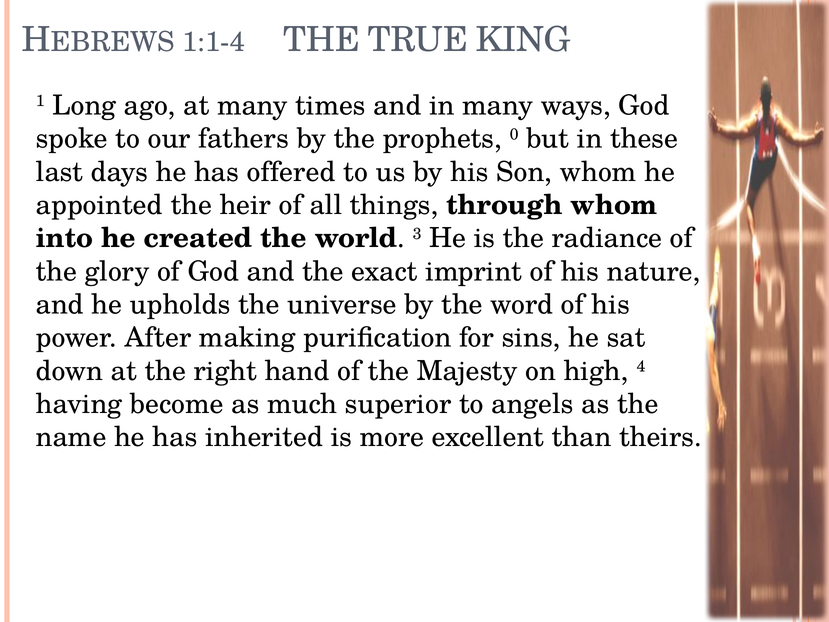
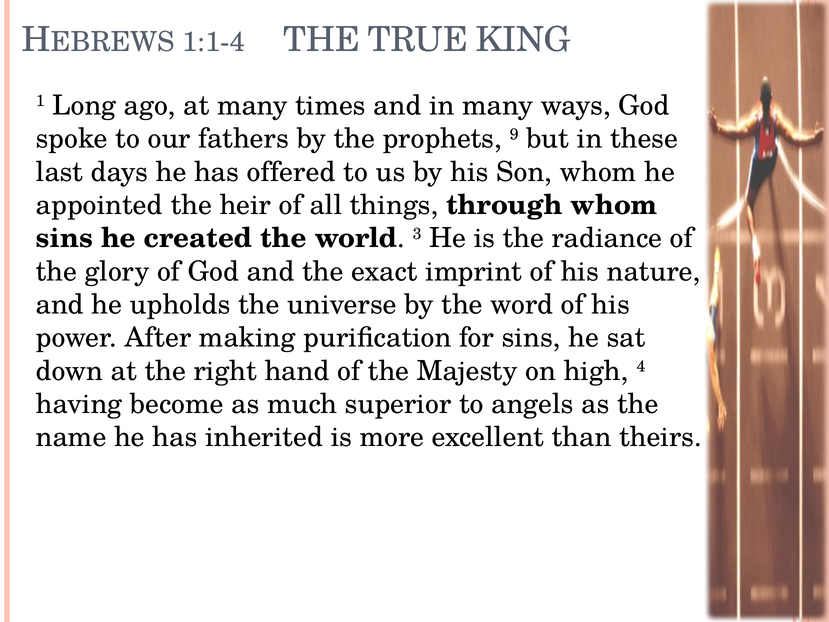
0: 0 -> 9 (514, 134)
into: into -> sins (64, 238)
